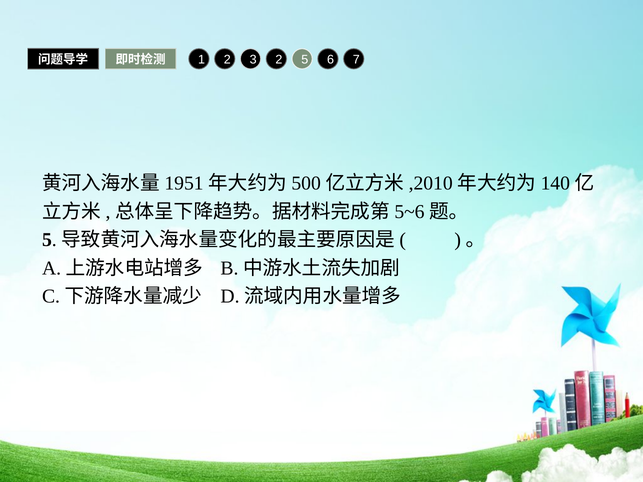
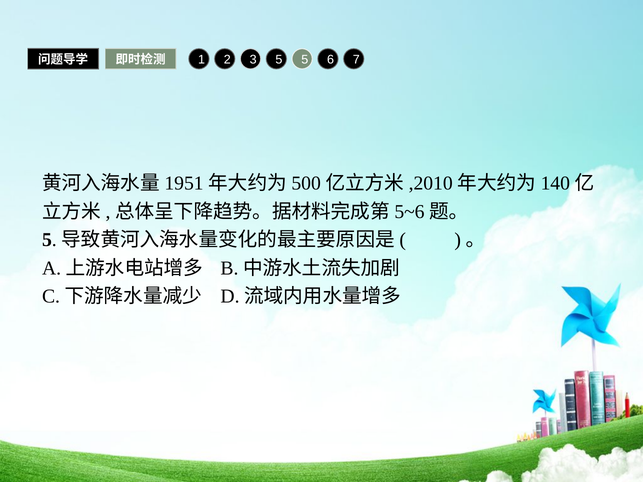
3 2: 2 -> 5 (279, 60)
